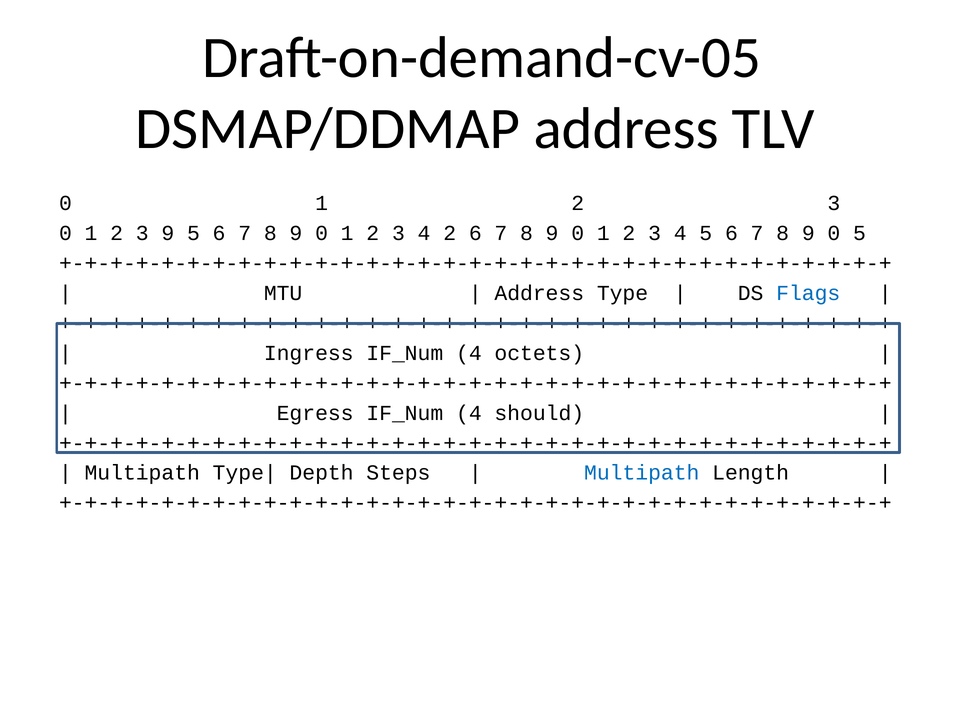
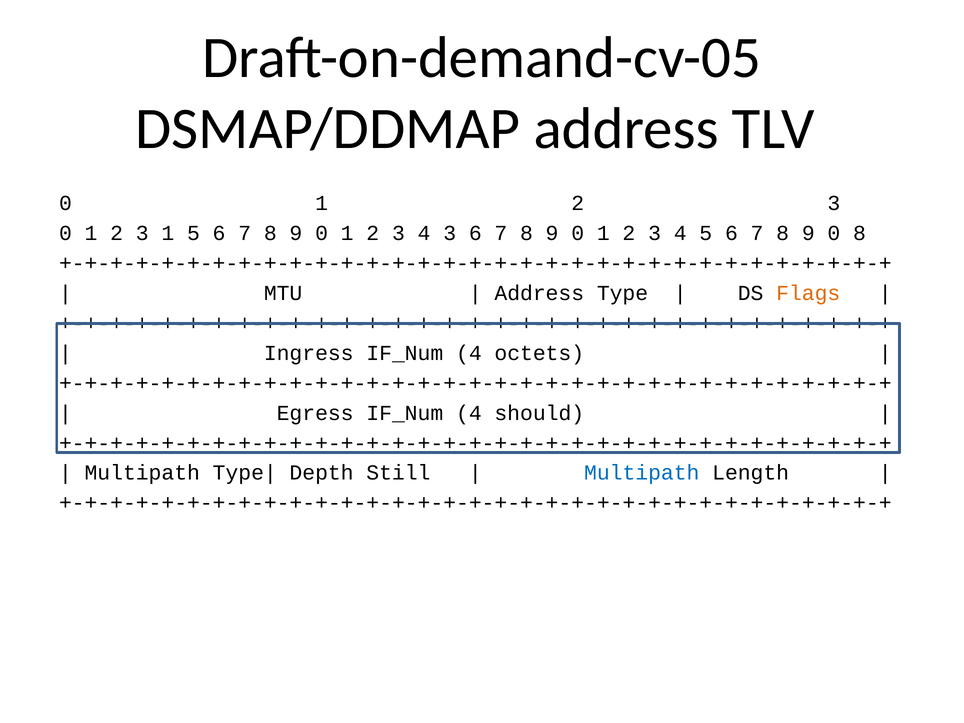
3 9: 9 -> 1 (168, 233)
4 2: 2 -> 3 (450, 233)
0 5: 5 -> 8 (860, 233)
Flags colour: blue -> orange (808, 293)
Steps: Steps -> Still (398, 473)
